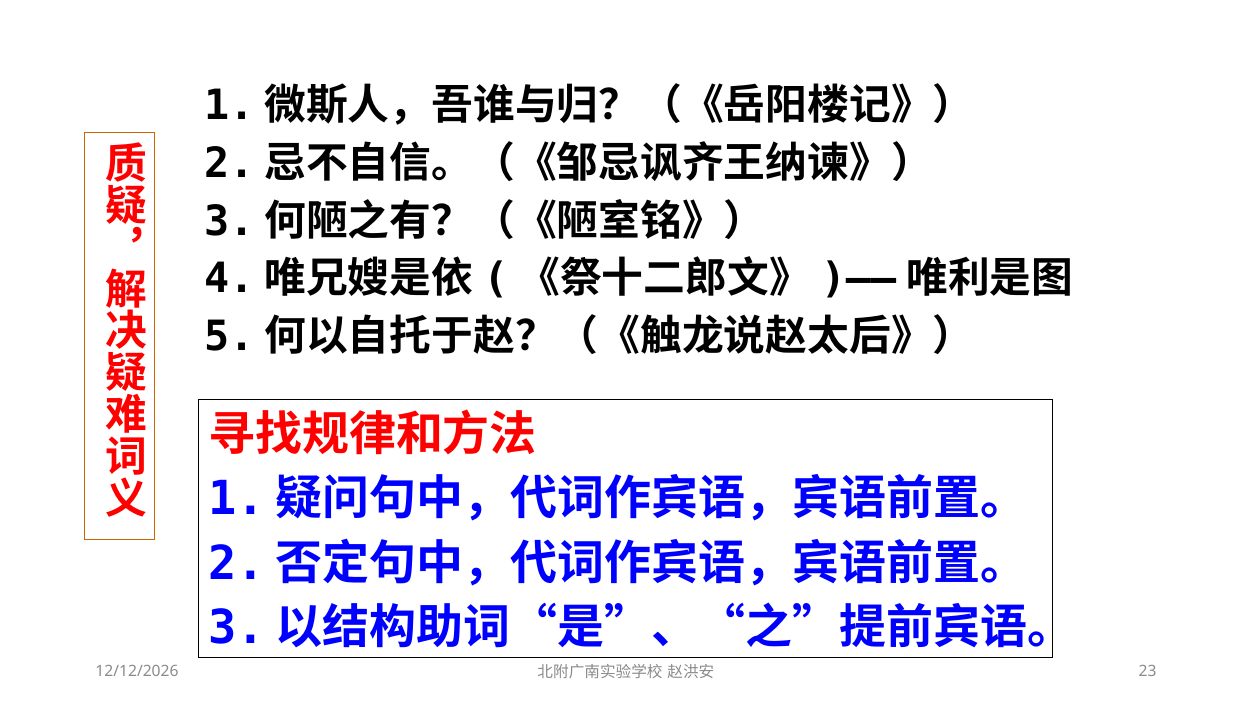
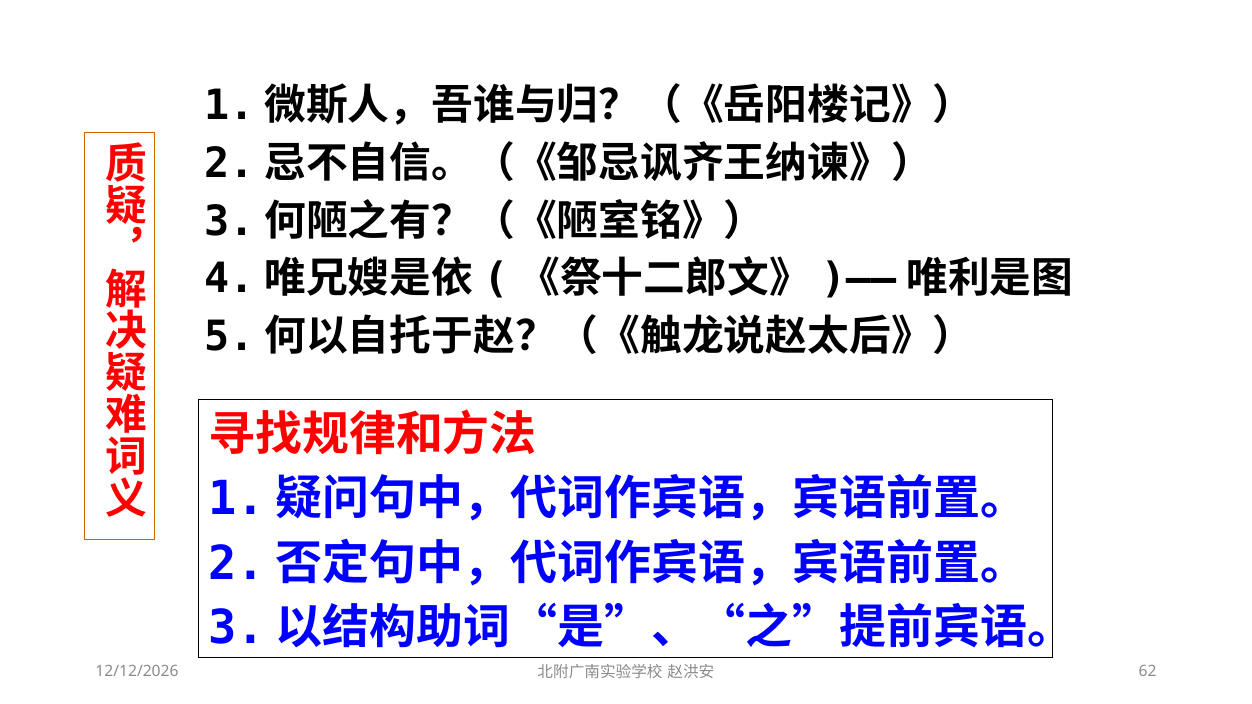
23: 23 -> 62 (1148, 671)
